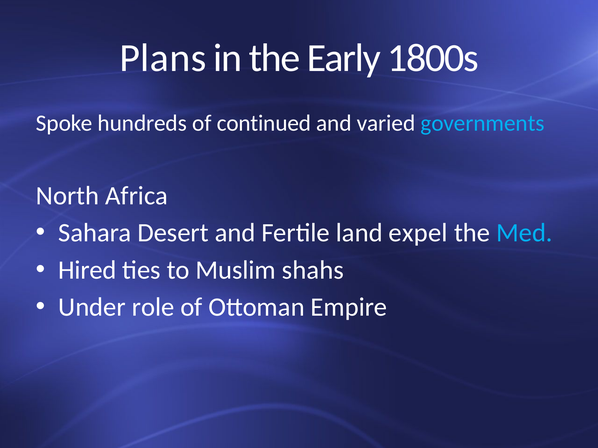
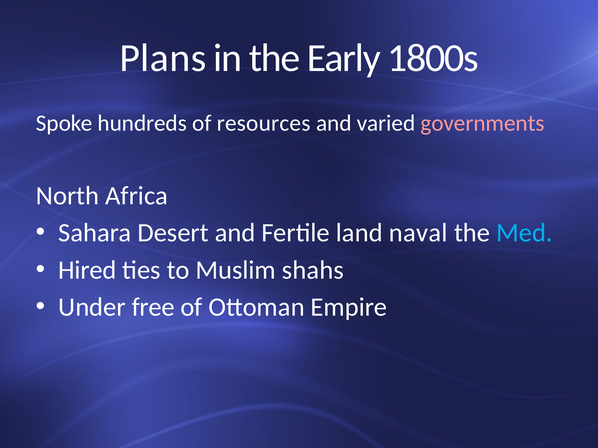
continued: continued -> resources (264, 123)
governments colour: light blue -> pink (483, 123)
expel: expel -> naval (418, 233)
role: role -> free (153, 308)
